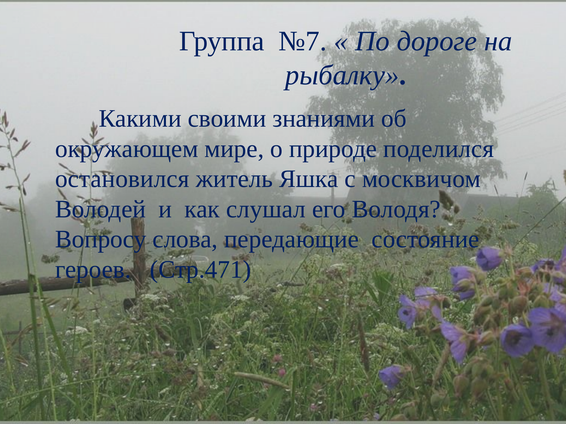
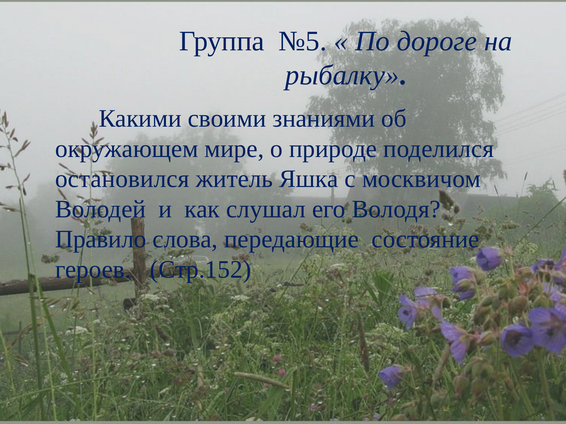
№7: №7 -> №5 (303, 41)
Вопросу: Вопросу -> Правило (101, 240)
Стр.471: Стр.471 -> Стр.152 (201, 270)
